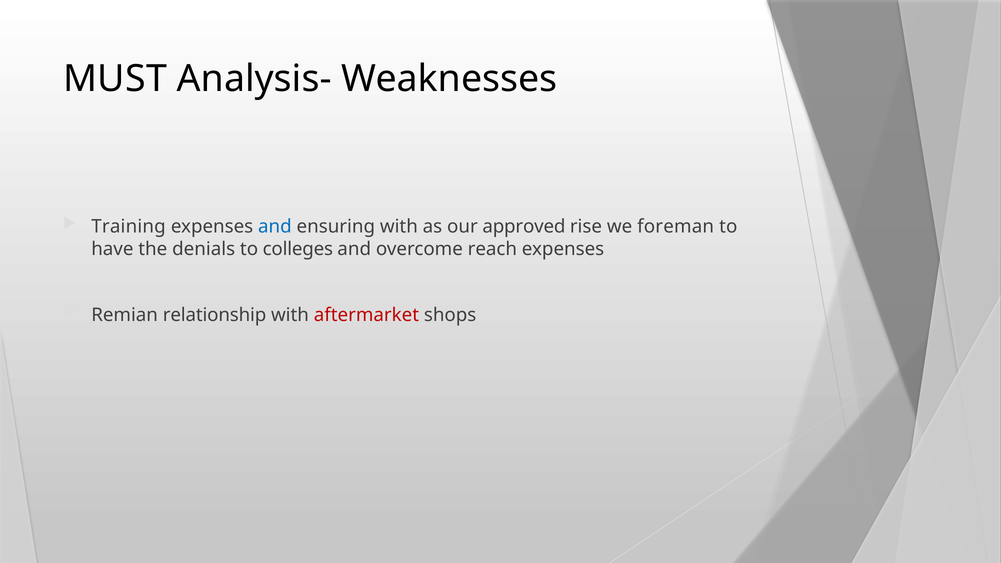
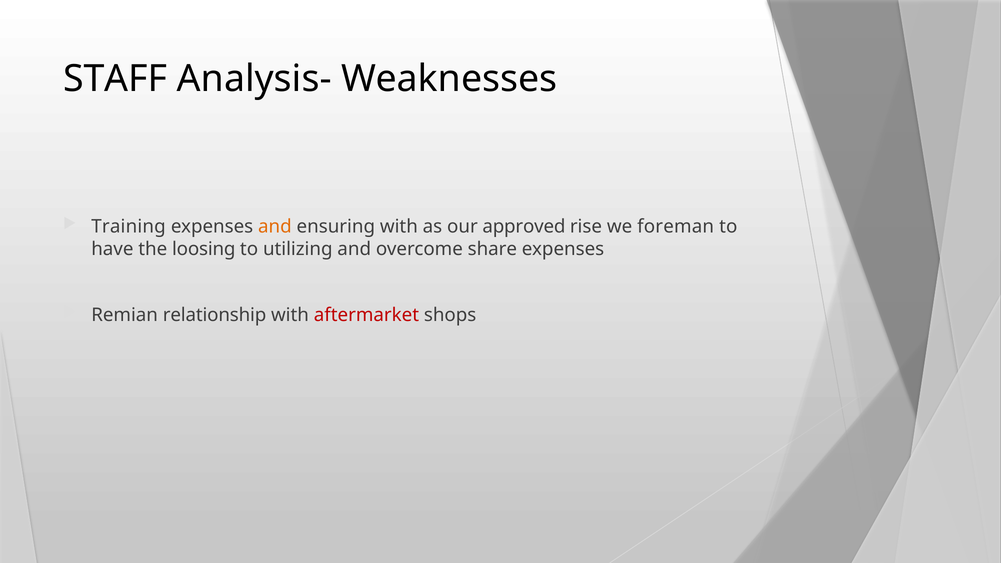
MUST: MUST -> STAFF (115, 79)
and colour: blue -> orange (275, 227)
denials: denials -> loosing (204, 249)
colleges: colleges -> utilizing (298, 249)
reach: reach -> share (492, 249)
